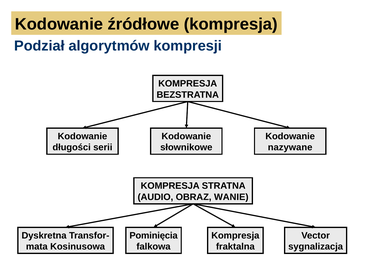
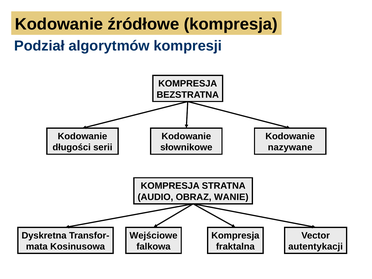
Pominięcia: Pominięcia -> Wejściowe (153, 235)
sygnalizacja: sygnalizacja -> autentykacji (316, 247)
